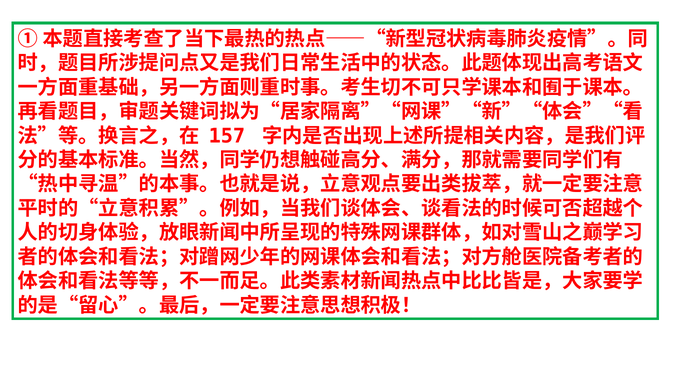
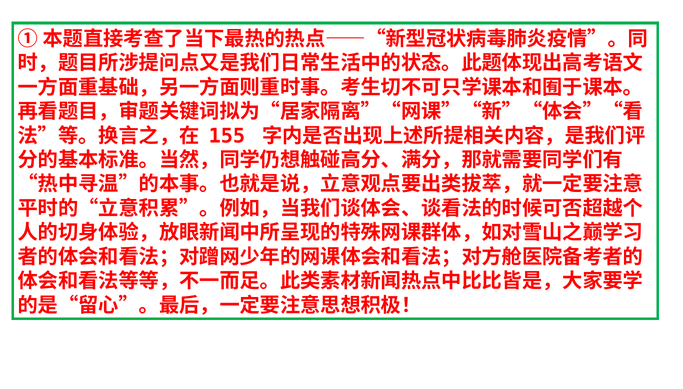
157: 157 -> 155 (227, 136)
